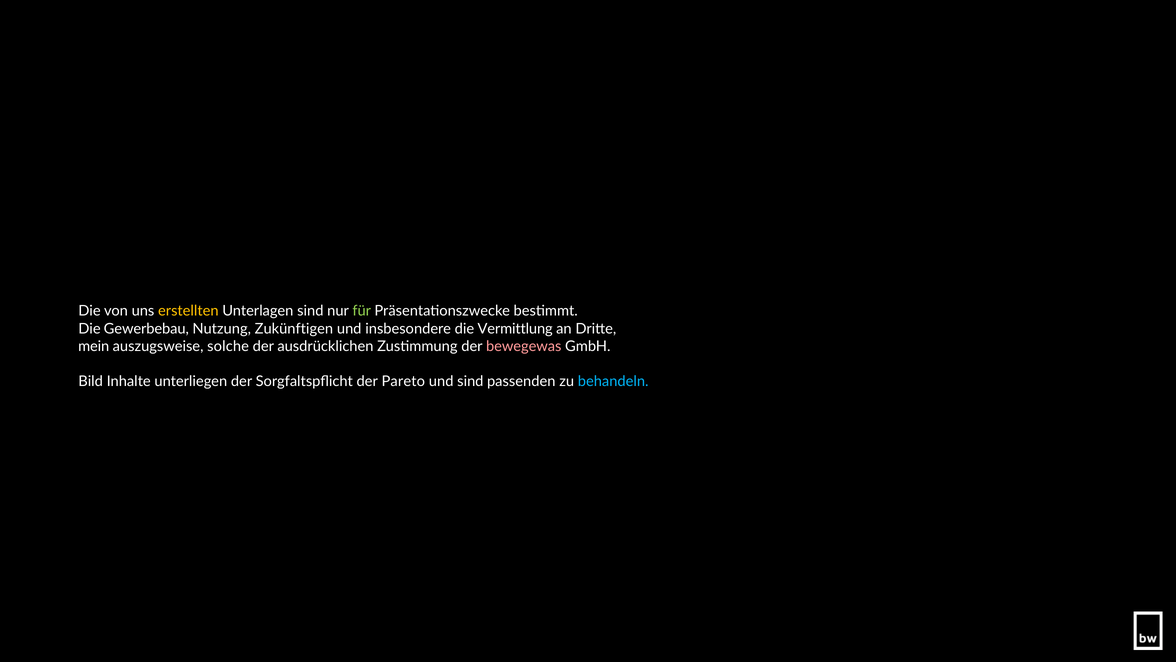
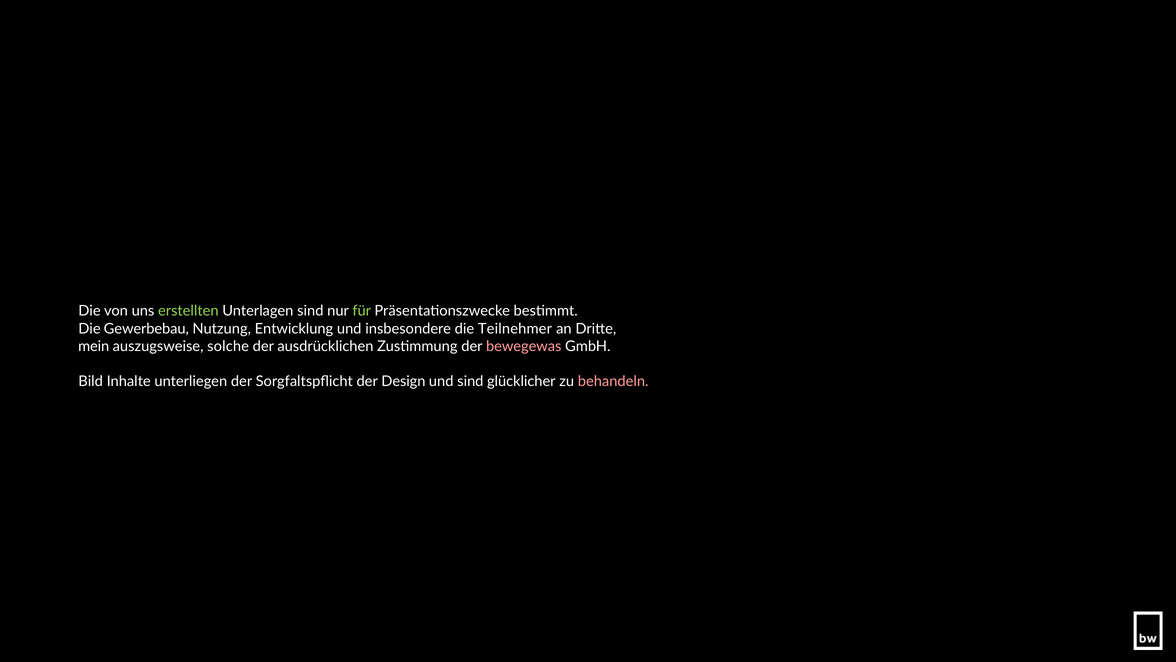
erstellten colour: yellow -> light green (188, 311)
Zukünftigen: Zukünftigen -> Entwicklung (294, 328)
Vermittlung: Vermittlung -> Teilnehmer (515, 328)
Pareto: Pareto -> Design (403, 381)
passenden: passenden -> glücklicher (521, 381)
behandeln colour: light blue -> pink (613, 381)
